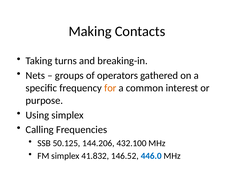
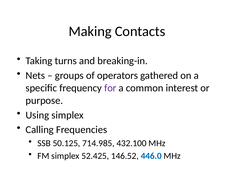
for colour: orange -> purple (110, 88)
144.206: 144.206 -> 714.985 (98, 143)
41.832: 41.832 -> 52.425 (95, 156)
